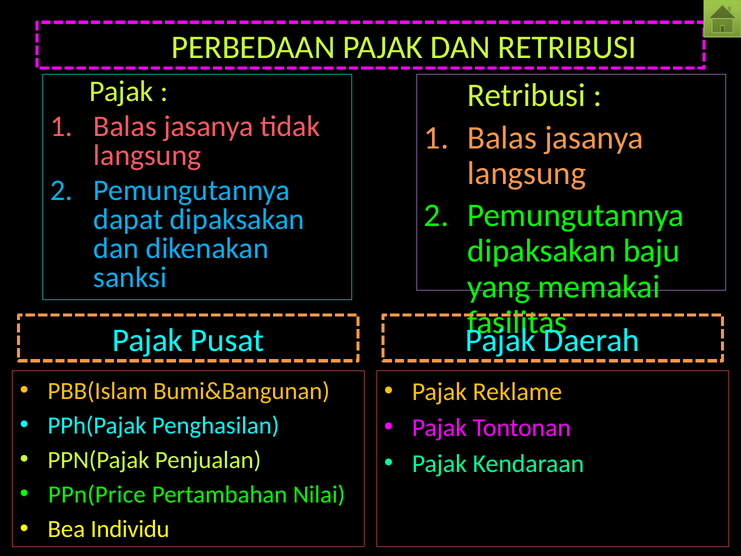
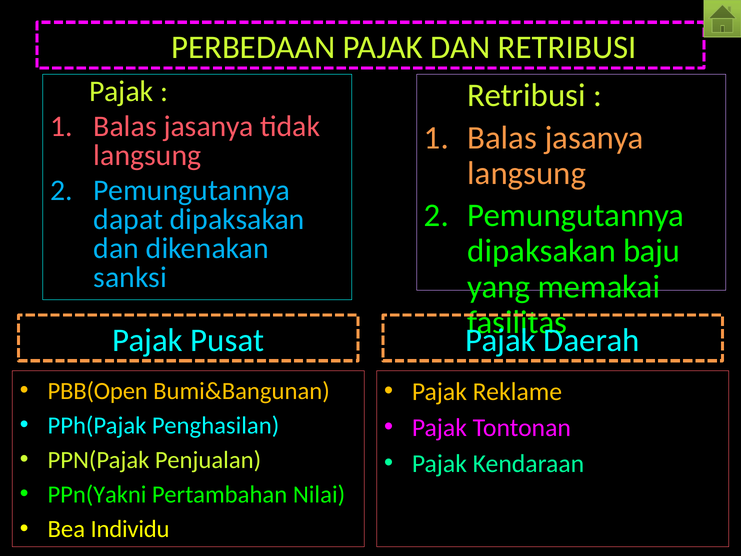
PBB(Islam: PBB(Islam -> PBB(Open (98, 391)
PPn(Price: PPn(Price -> PPn(Yakni (97, 494)
